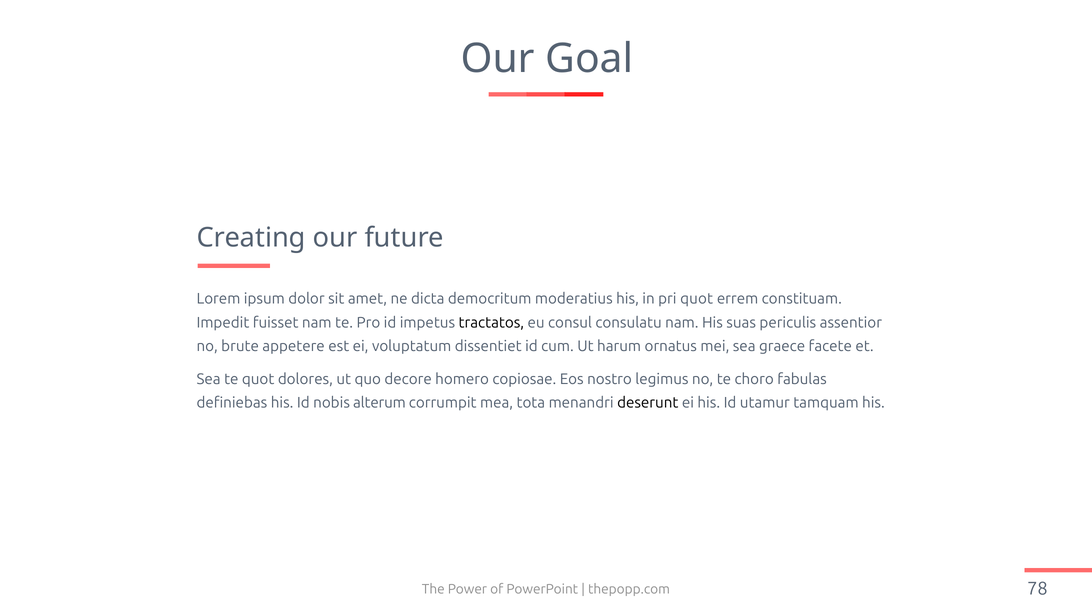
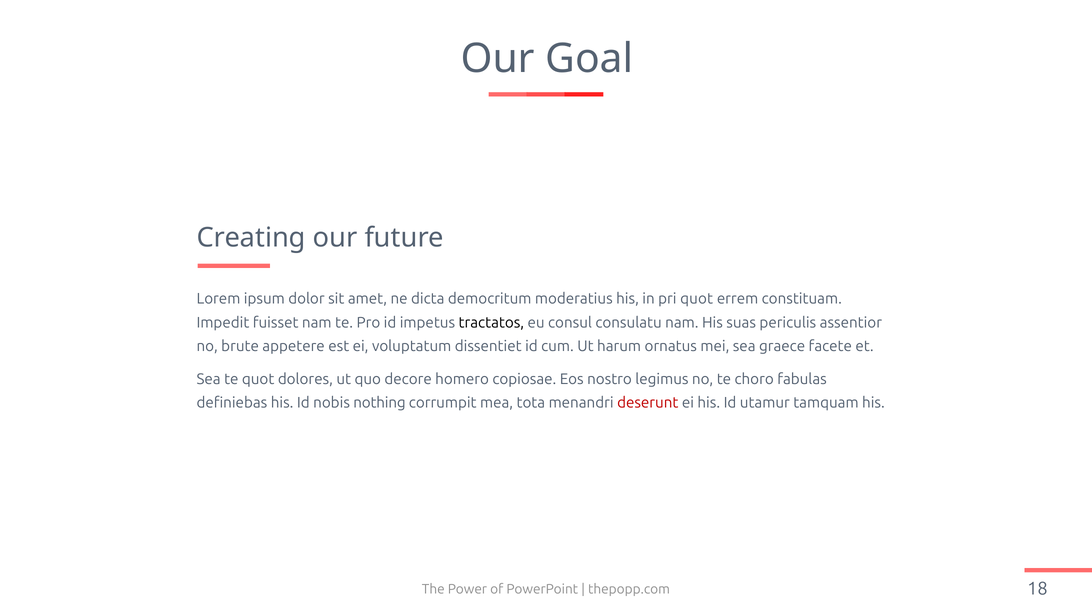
alterum: alterum -> nothing (379, 403)
deserunt colour: black -> red (648, 403)
78: 78 -> 18 (1037, 589)
